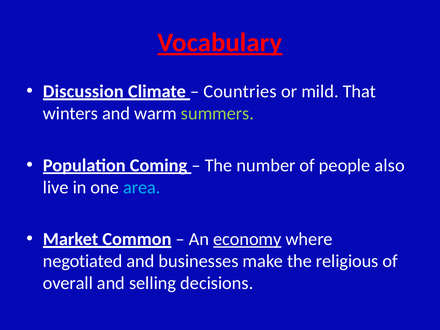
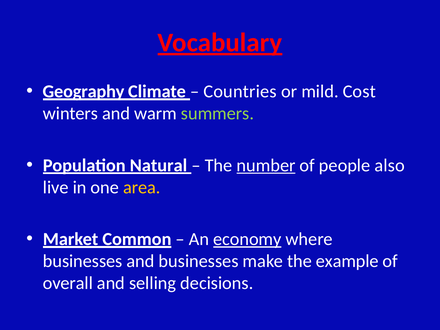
Discussion: Discussion -> Geography (83, 91)
That: That -> Cost (359, 91)
Coming: Coming -> Natural (158, 165)
number underline: none -> present (266, 165)
area colour: light blue -> yellow (142, 187)
negotiated: negotiated -> businesses (83, 261)
religious: religious -> example (347, 261)
